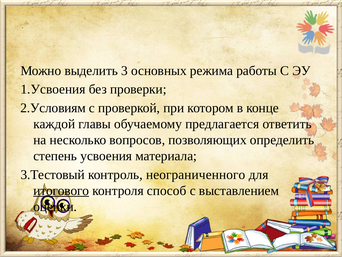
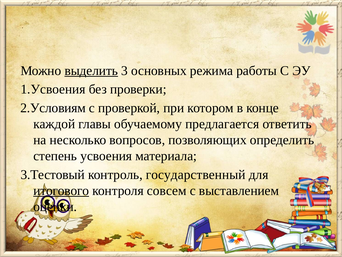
выделить underline: none -> present (91, 70)
неограниченного: неограниченного -> государственный (196, 174)
способ: способ -> совсем (167, 190)
